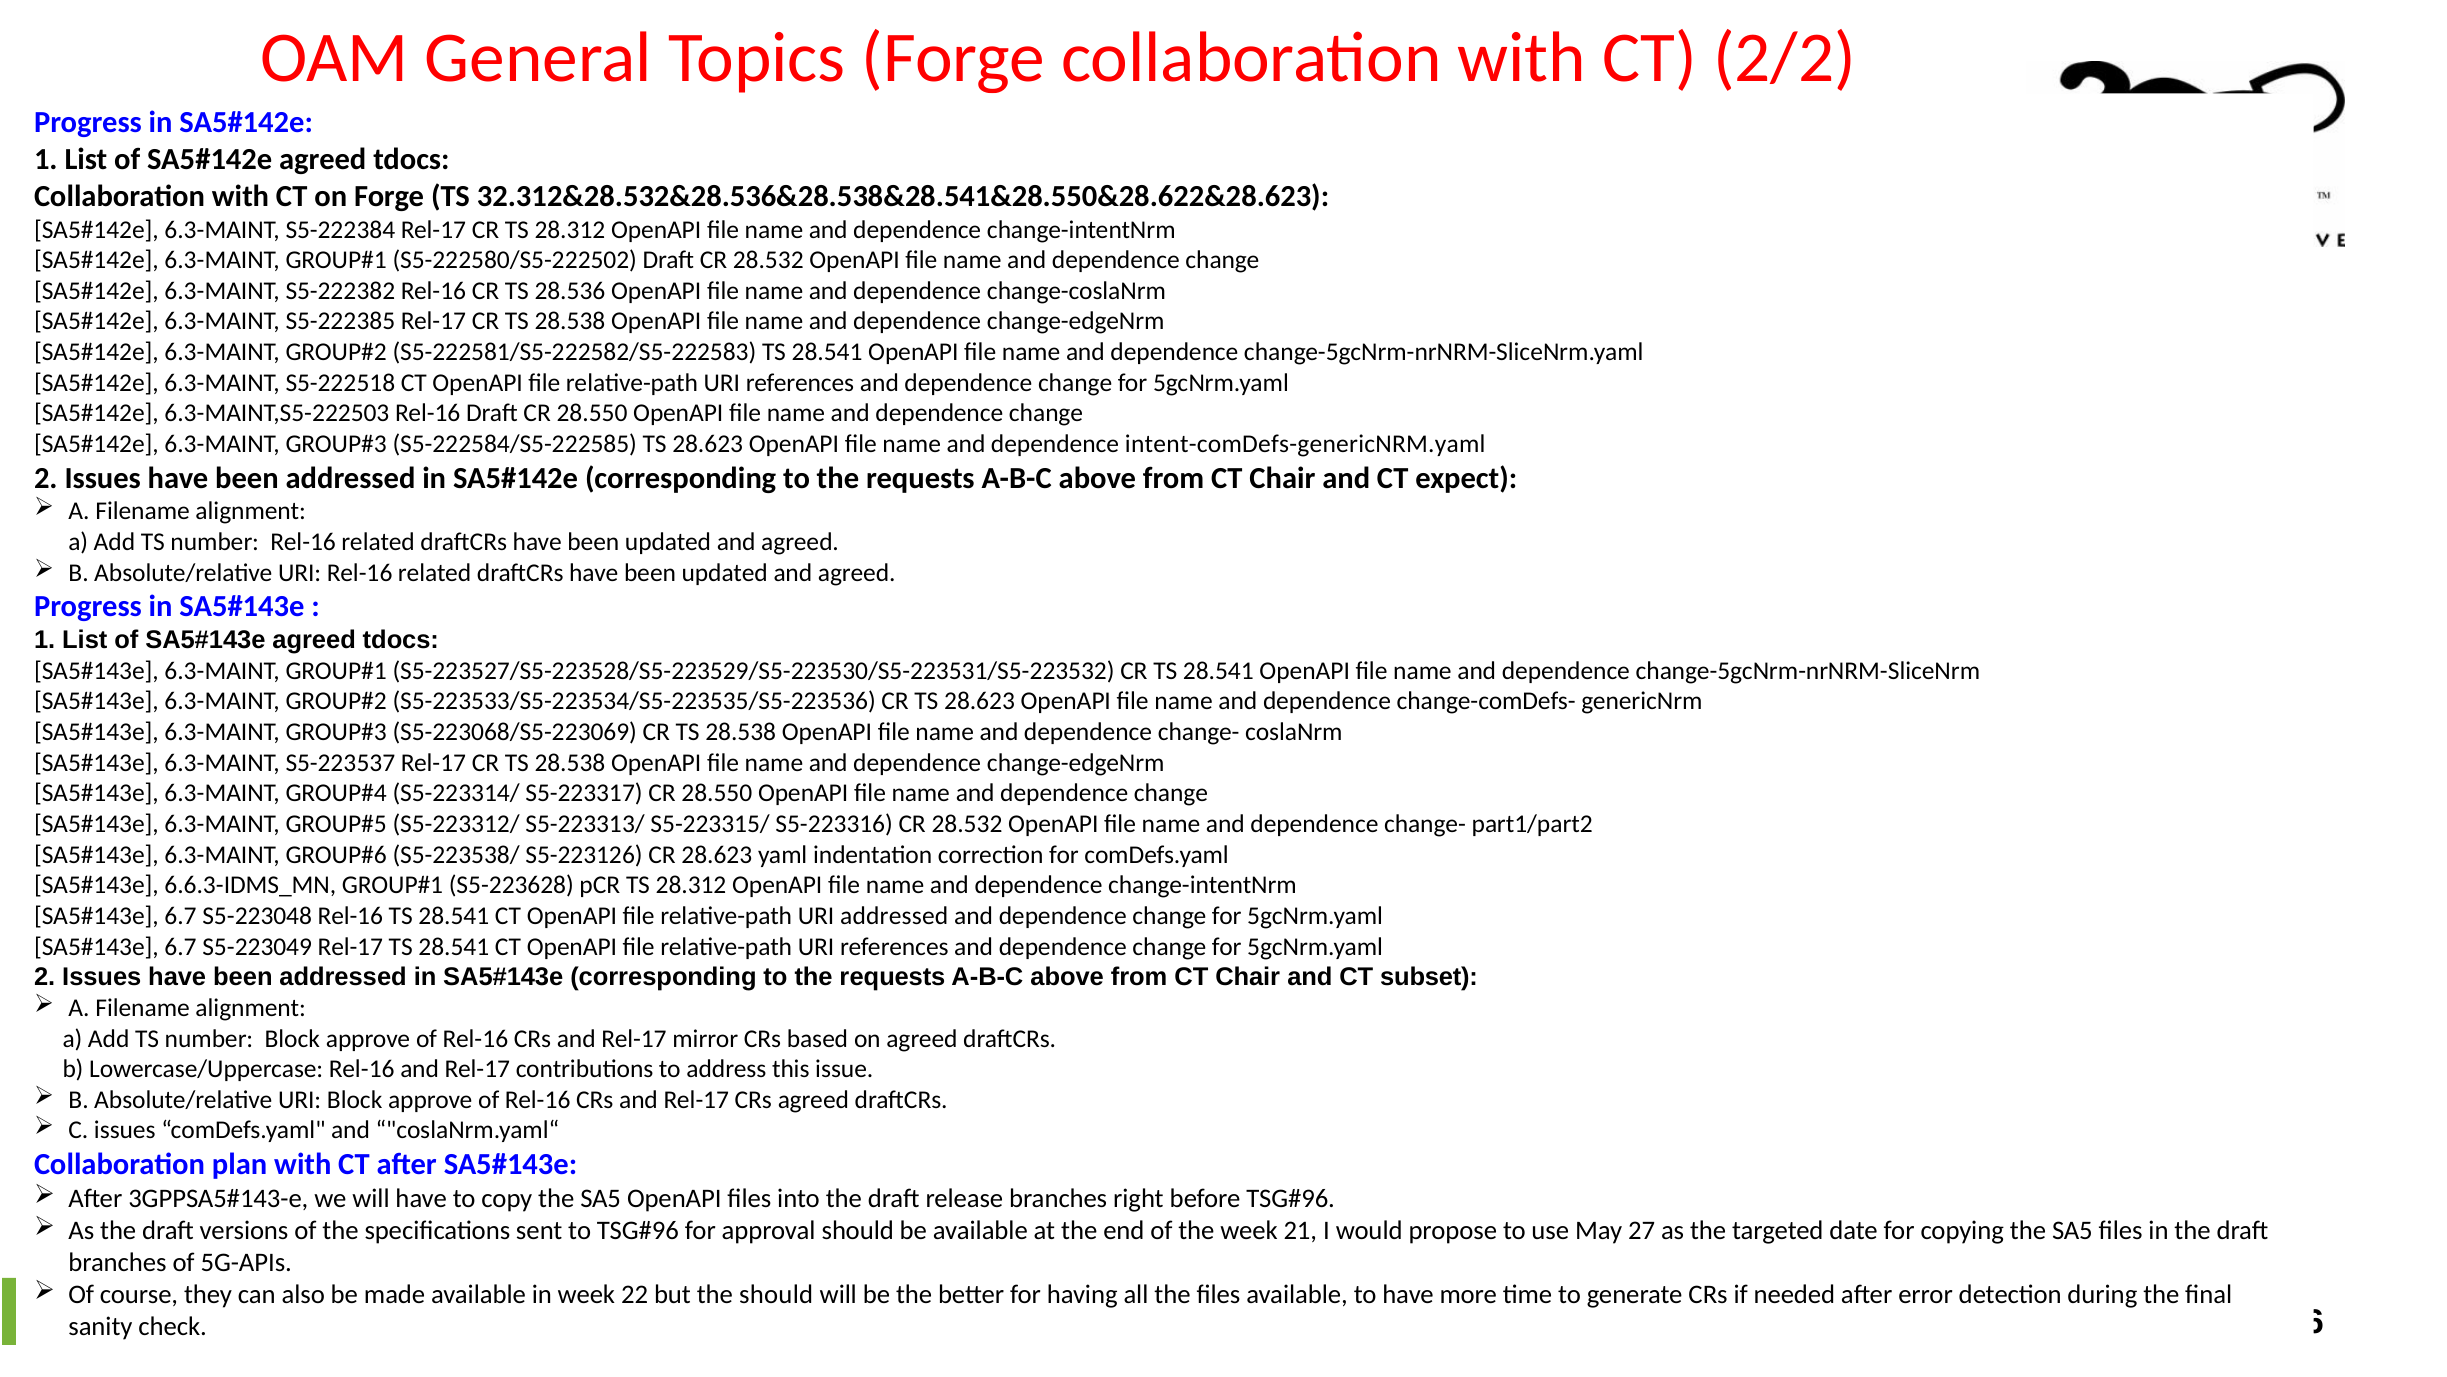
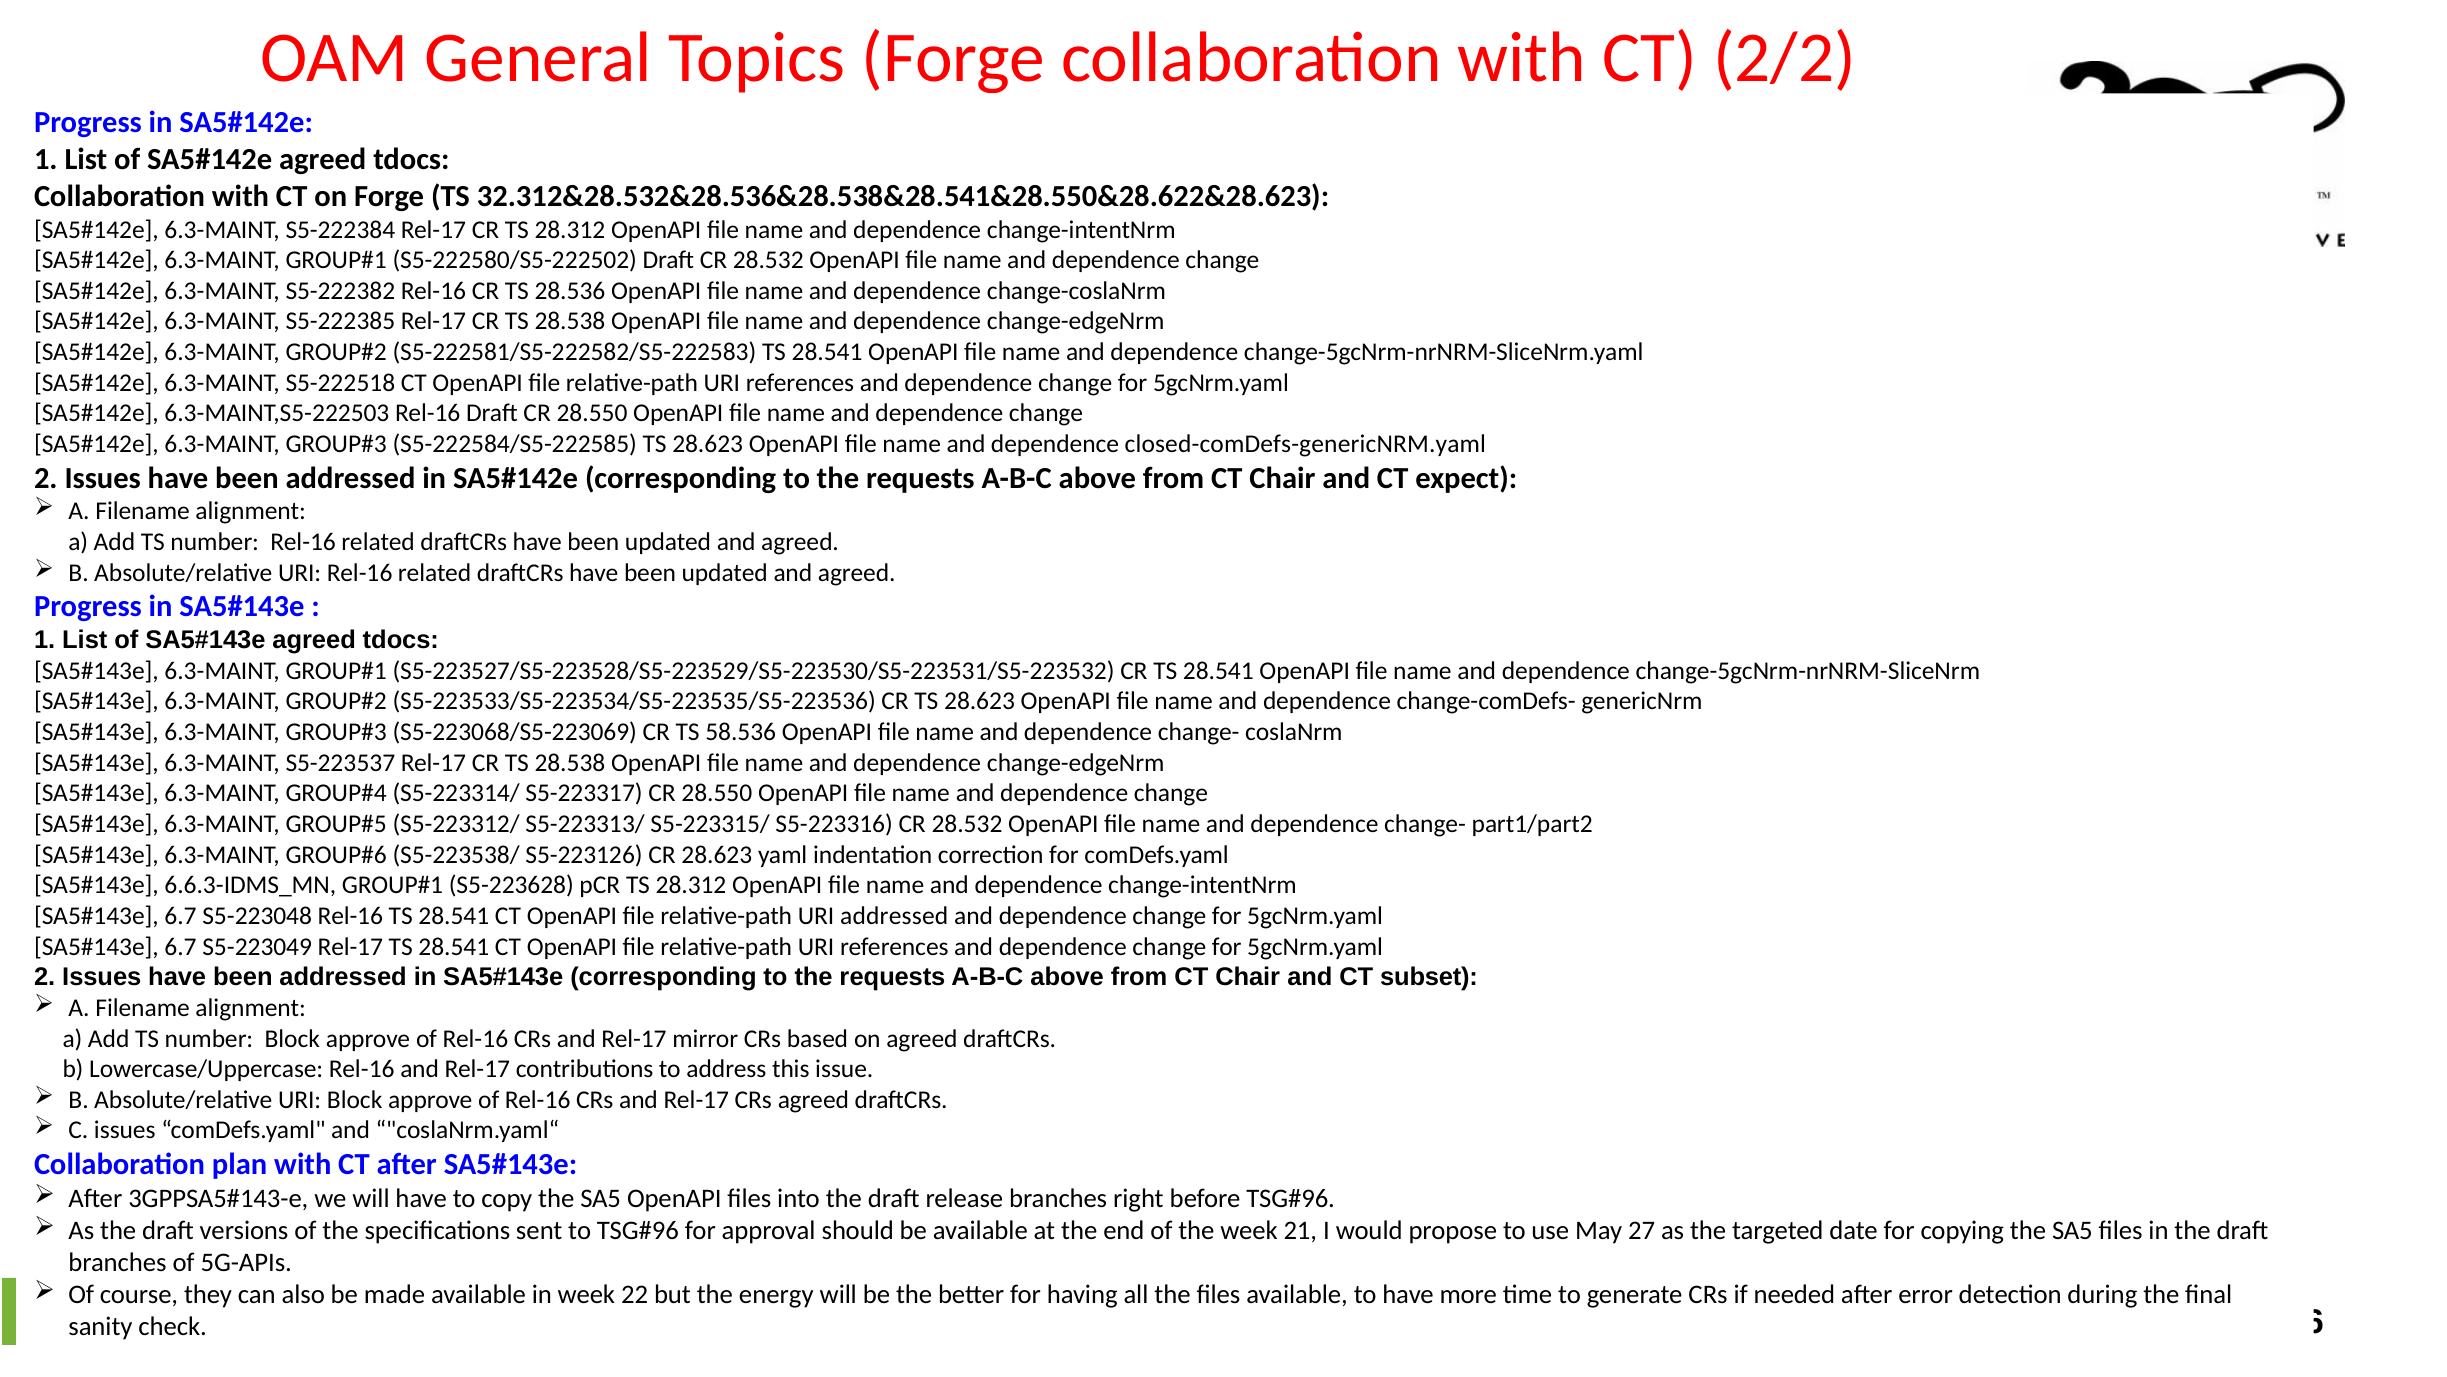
intent-comDefs-genericNRM.yaml: intent-comDefs-genericNRM.yaml -> closed-comDefs-genericNRM.yaml (1305, 444)
S5-223068/S5-223069 CR TS 28.538: 28.538 -> 58.536 (741, 732)
the should: should -> energy (776, 1294)
